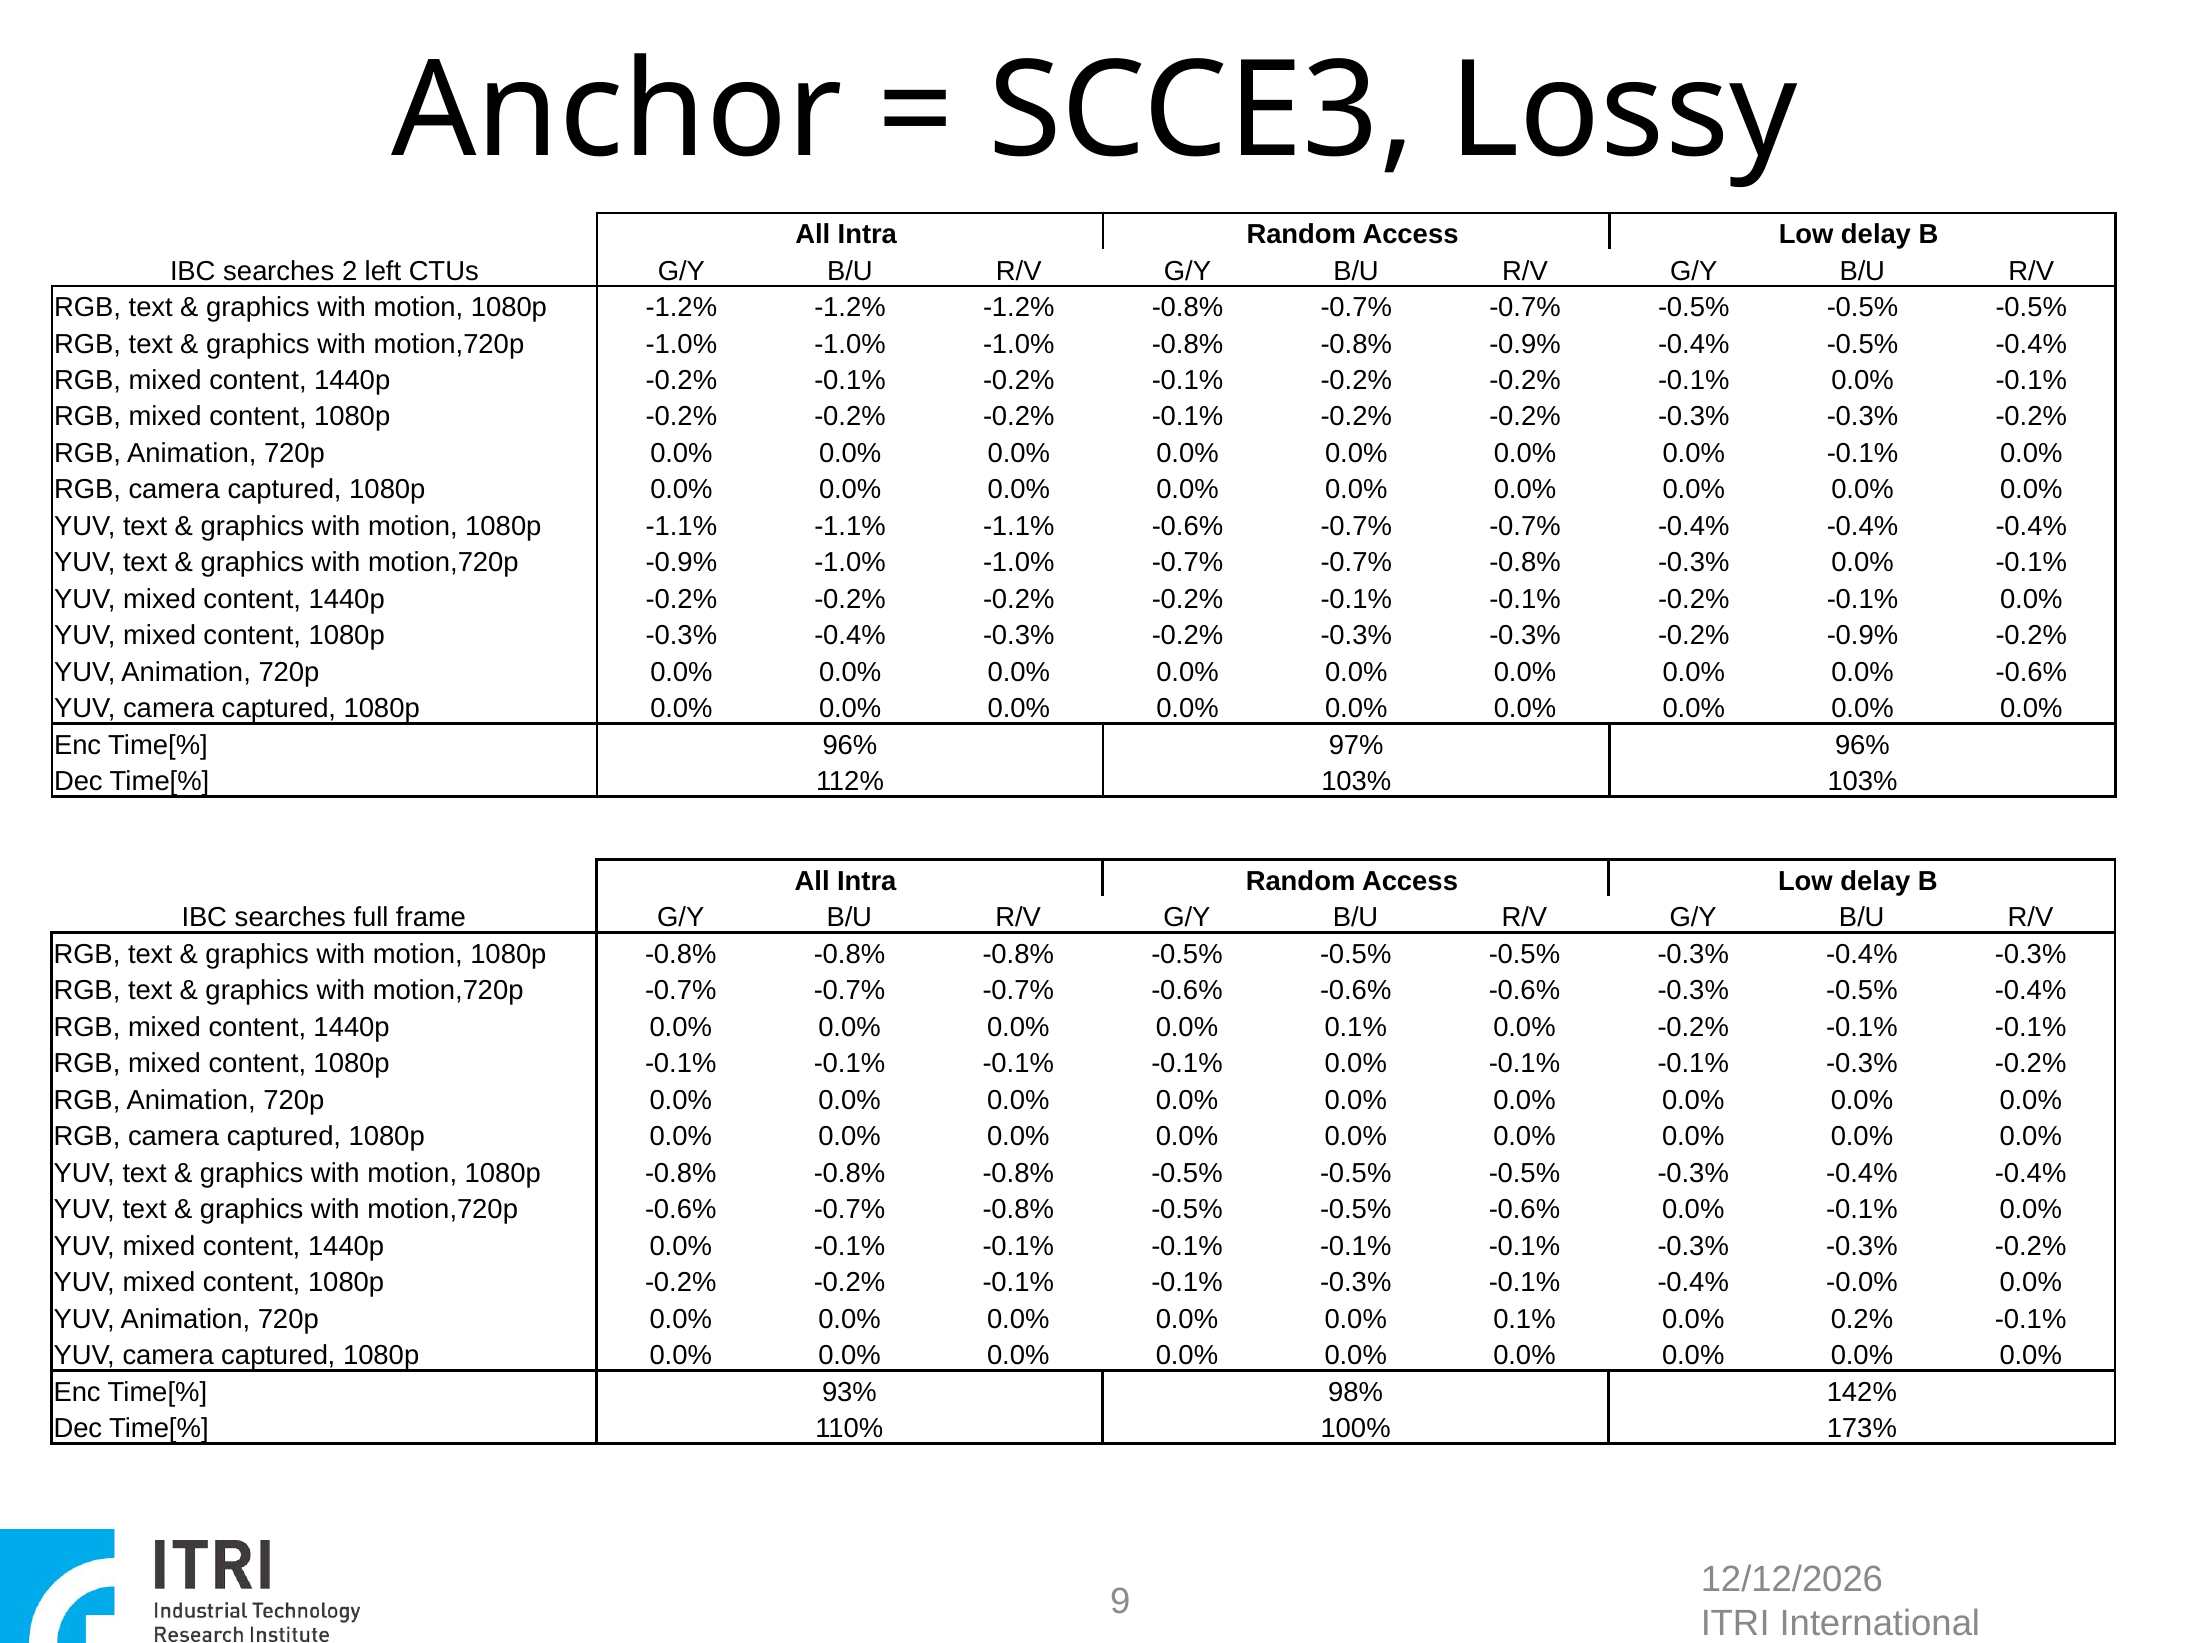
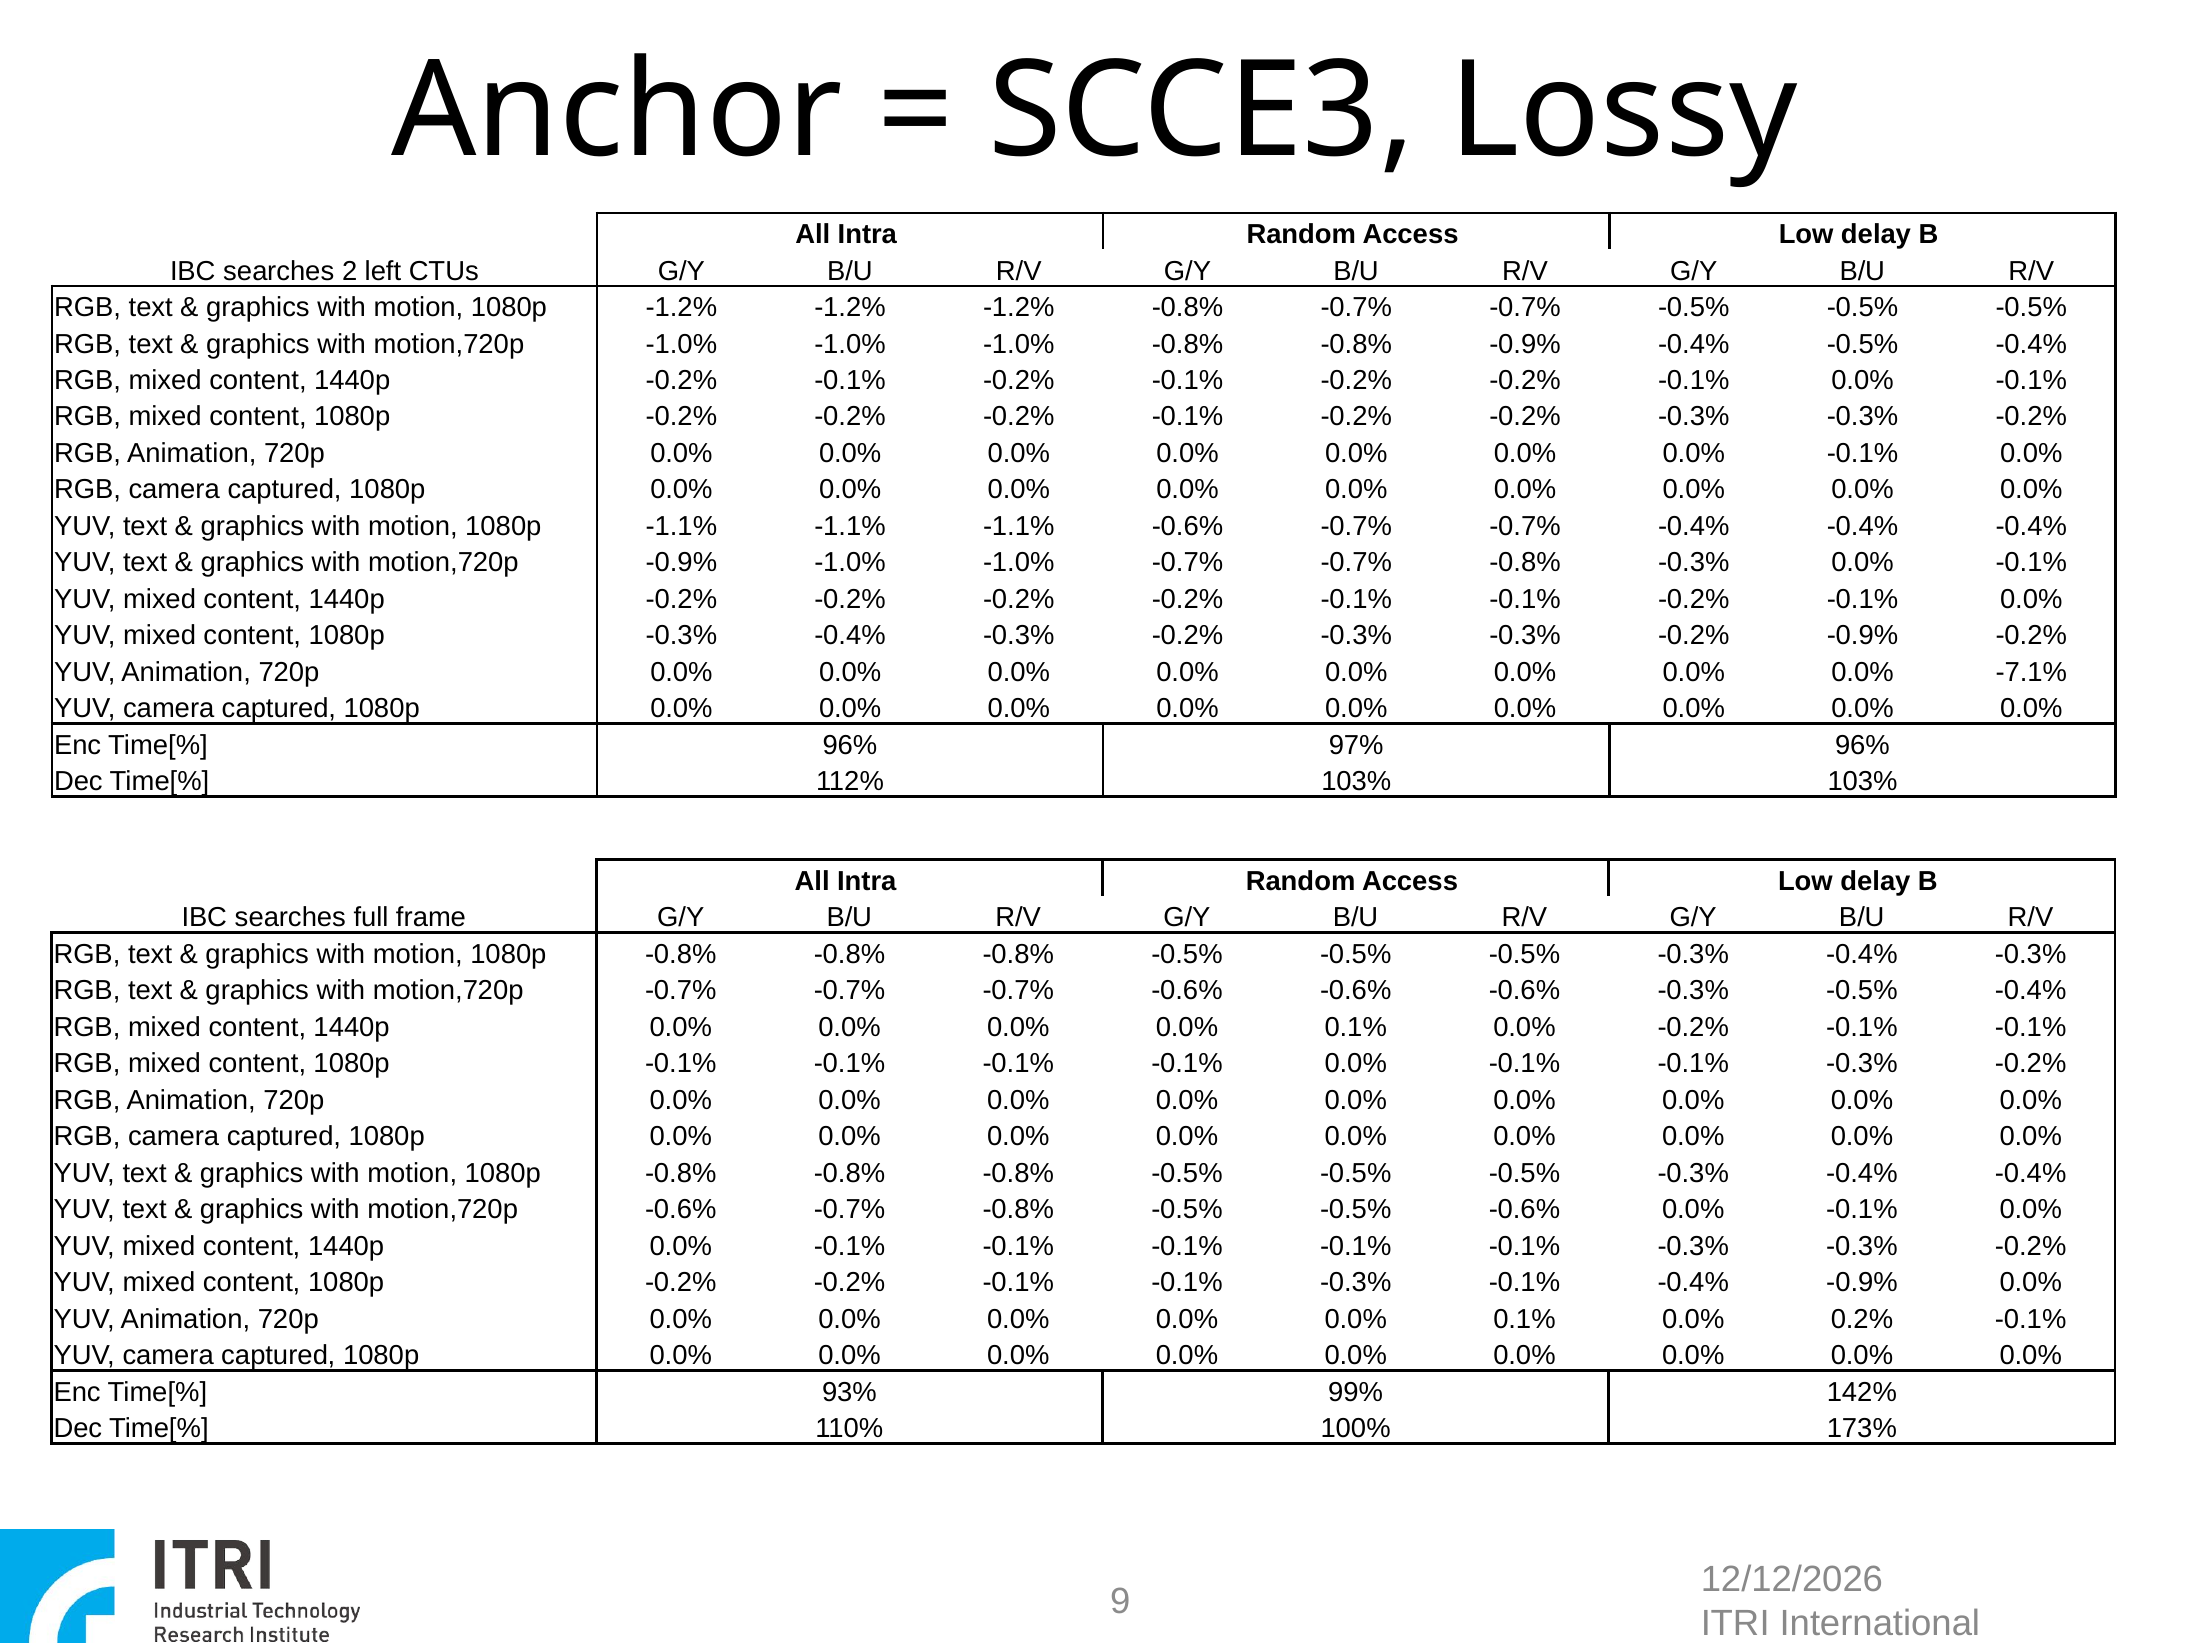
0.0% -0.6%: -0.6% -> -7.1% (2031, 672)
-0.4% -0.0%: -0.0% -> -0.9% (1862, 1282)
98%: 98% -> 99% (1356, 1392)
